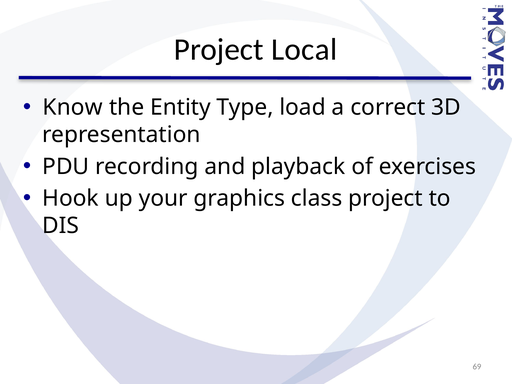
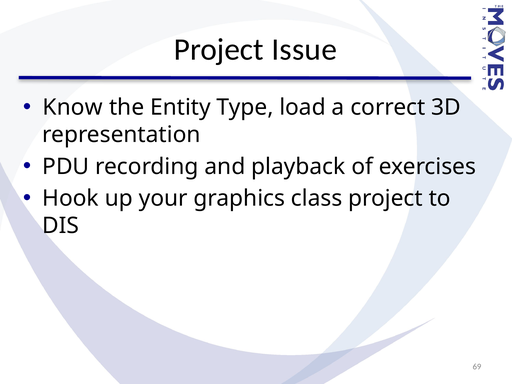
Local: Local -> Issue (304, 50)
